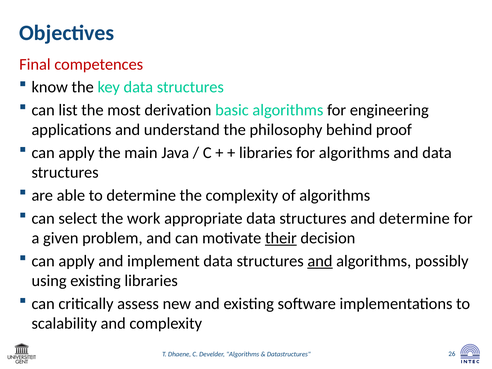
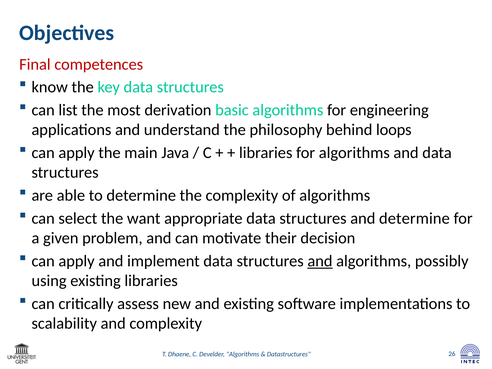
proof: proof -> loops (394, 130)
work: work -> want (144, 218)
their underline: present -> none (281, 238)
